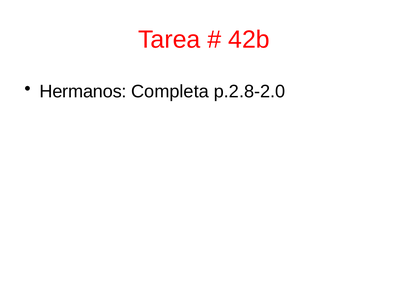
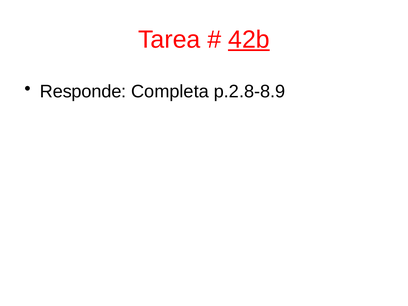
42b underline: none -> present (249, 39)
Hermanos: Hermanos -> Responde (83, 92)
p.2.8-2.0: p.2.8-2.0 -> p.2.8-8.9 (250, 92)
